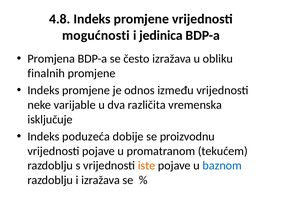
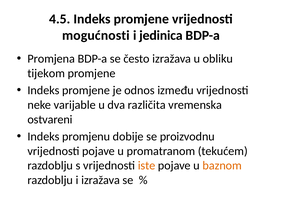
4.8: 4.8 -> 4.5 (60, 19)
finalnih: finalnih -> tijekom (46, 73)
isključuje: isključuje -> ostvareni (50, 120)
poduzeća: poduzeća -> promjenu (86, 137)
baznom colour: blue -> orange (222, 166)
